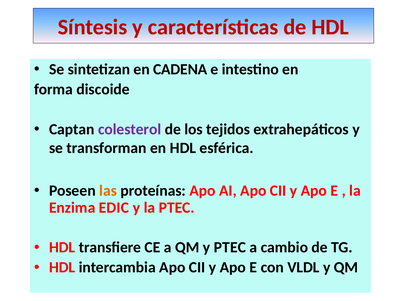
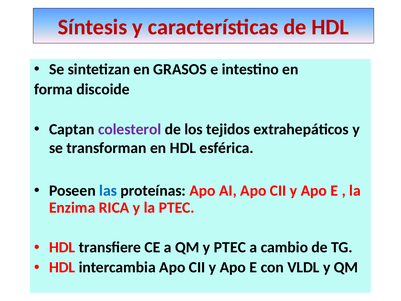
CADENA: CADENA -> GRASOS (180, 69)
las colour: orange -> blue (108, 191)
EDIC: EDIC -> RICA (114, 207)
